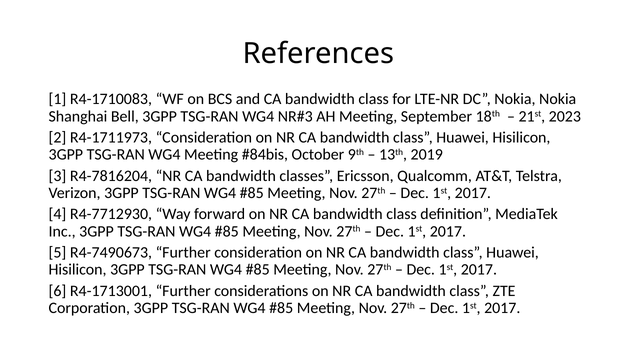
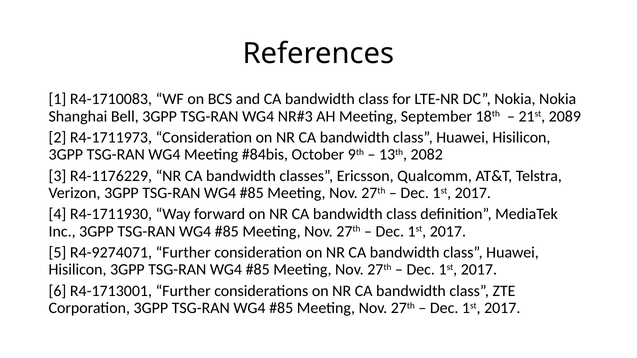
2023: 2023 -> 2089 (565, 116)
2019: 2019 -> 2082 (427, 155)
R4-7816204: R4-7816204 -> R4-1176229 (111, 176)
R4-7712930: R4-7712930 -> R4-1711930 (111, 214)
R4-7490673: R4-7490673 -> R4-9274071 (111, 253)
